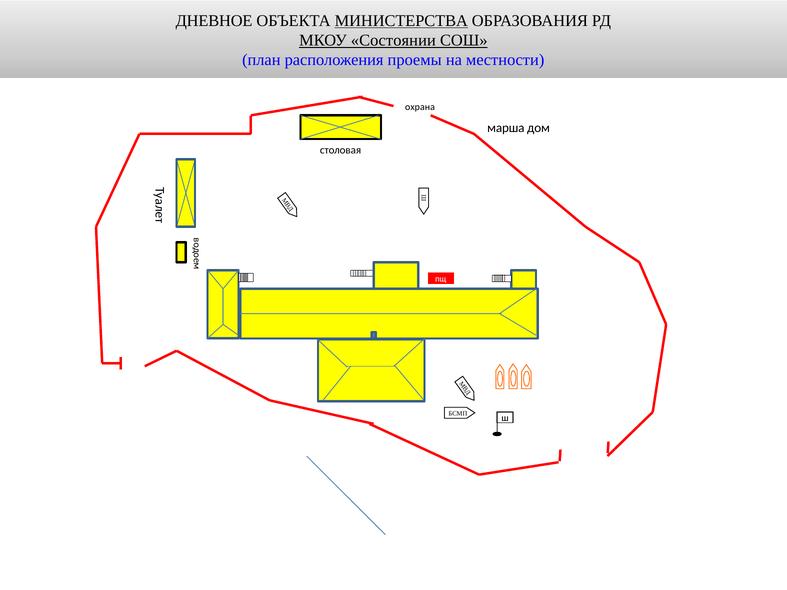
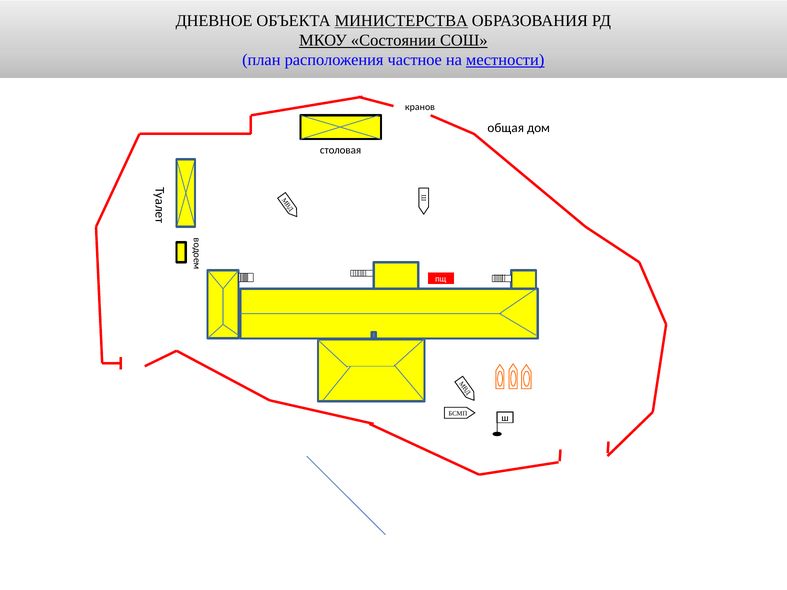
проемы: проемы -> частное (415, 60)
местности underline: none -> present (505, 60)
охрана: охрана -> кранов (420, 107)
марша: марша -> общая (506, 128)
